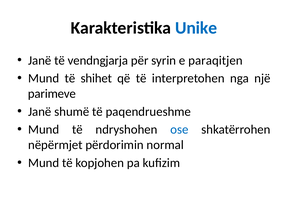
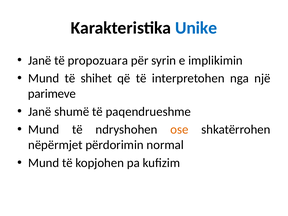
vendngjarja: vendngjarja -> propozuara (98, 60)
paraqitjen: paraqitjen -> implikimin (215, 60)
ose colour: blue -> orange (179, 130)
